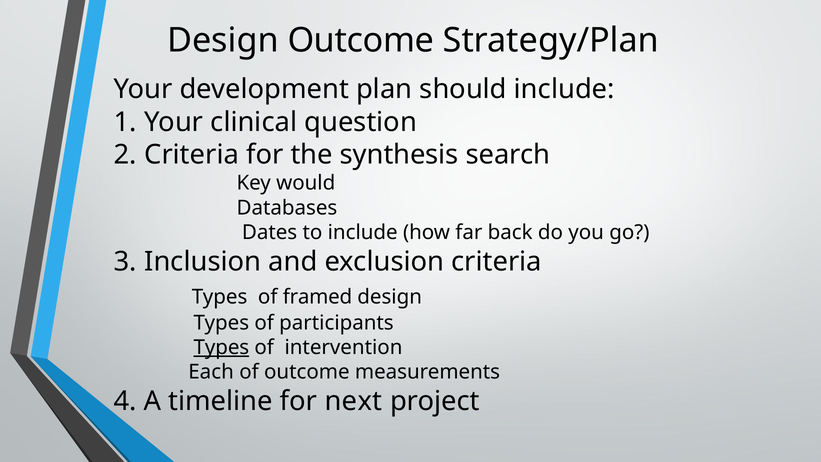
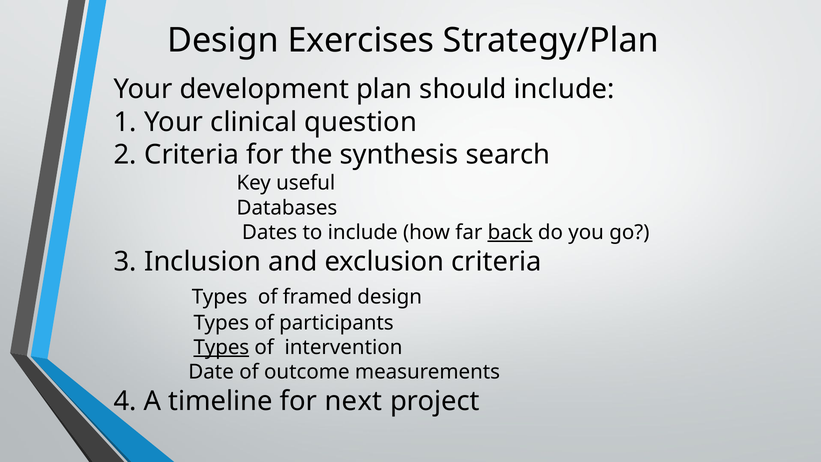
Design Outcome: Outcome -> Exercises (361, 41)
would: would -> useful (306, 183)
back underline: none -> present (510, 232)
Each: Each -> Date (211, 372)
